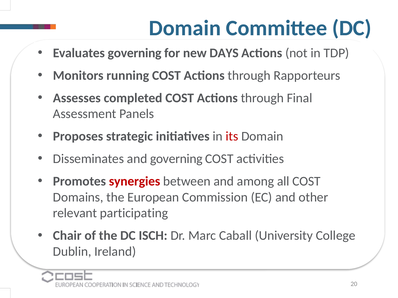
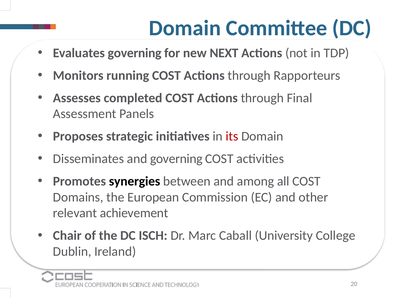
DAYS: DAYS -> NEXT (224, 53)
synergies colour: red -> black (135, 182)
participating: participating -> achievement (134, 213)
